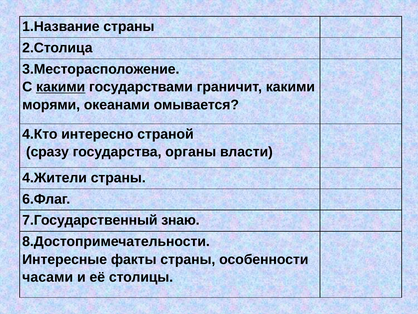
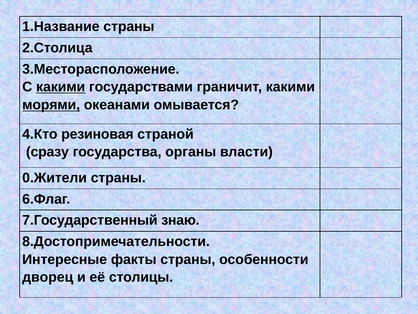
морями underline: none -> present (51, 105)
интересно: интересно -> резиновая (97, 134)
4.Жители: 4.Жители -> 0.Жители (55, 178)
часами: часами -> дворец (48, 277)
